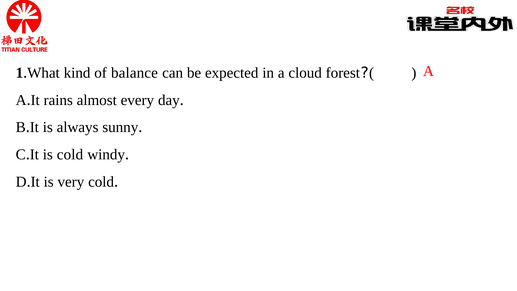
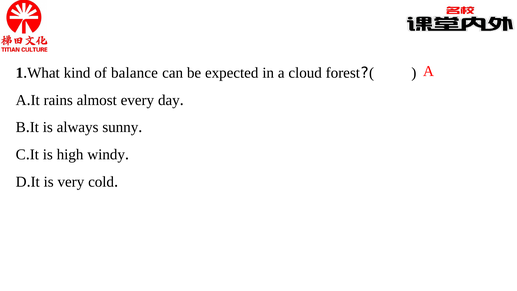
is cold: cold -> high (70, 154)
